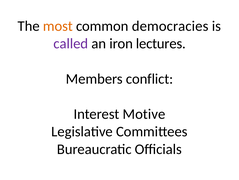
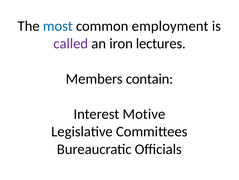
most colour: orange -> blue (58, 26)
democracies: democracies -> employment (170, 26)
conflict: conflict -> contain (150, 79)
